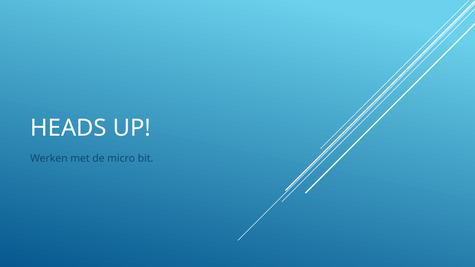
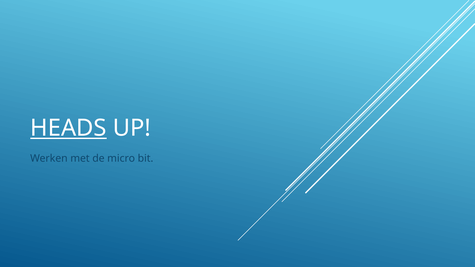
HEADS underline: none -> present (68, 128)
